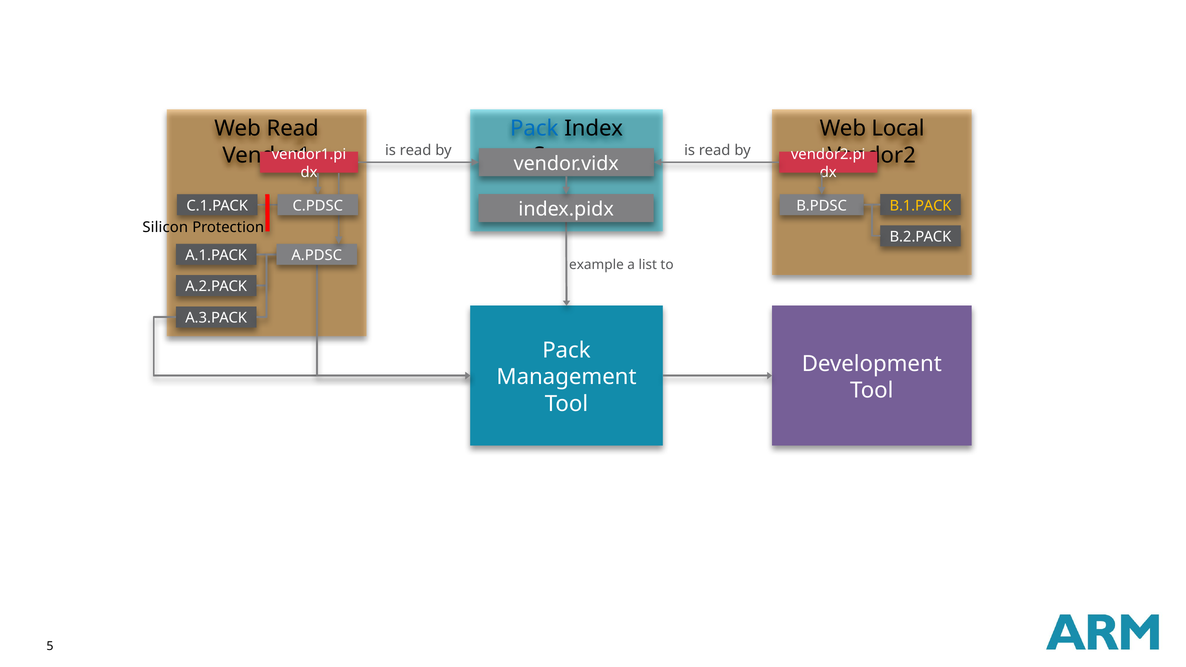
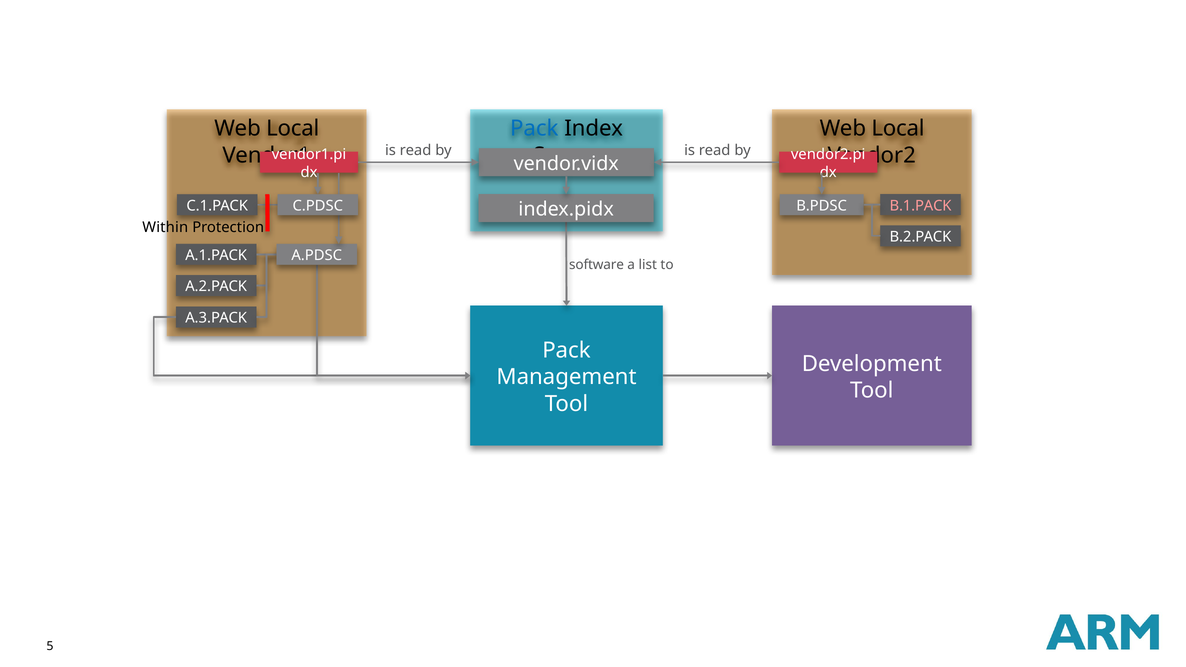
Read: Read -> Local (293, 129)
B.1.PACK colour: yellow -> pink (921, 206)
Silicon: Silicon -> Within (165, 227)
example: example -> software (597, 265)
